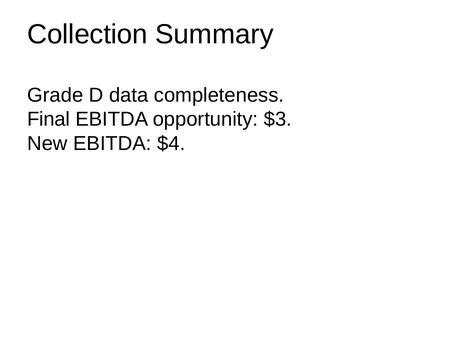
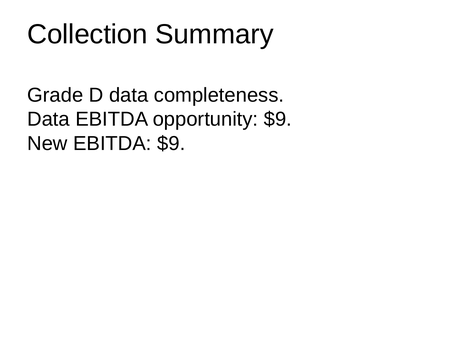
Final: Final -> Data (48, 119)
opportunity $3: $3 -> $9 (278, 119)
EBITDA $4: $4 -> $9 (171, 144)
